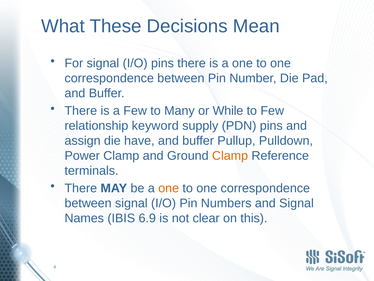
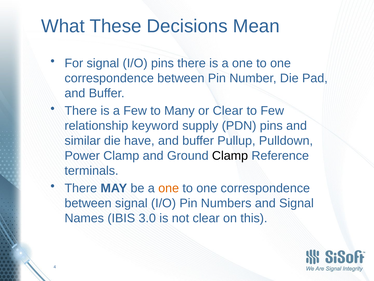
or While: While -> Clear (228, 111)
assign: assign -> similar (83, 140)
Clamp colour: orange -> black (230, 155)
6.9: 6.9 -> 3.0 (147, 218)
